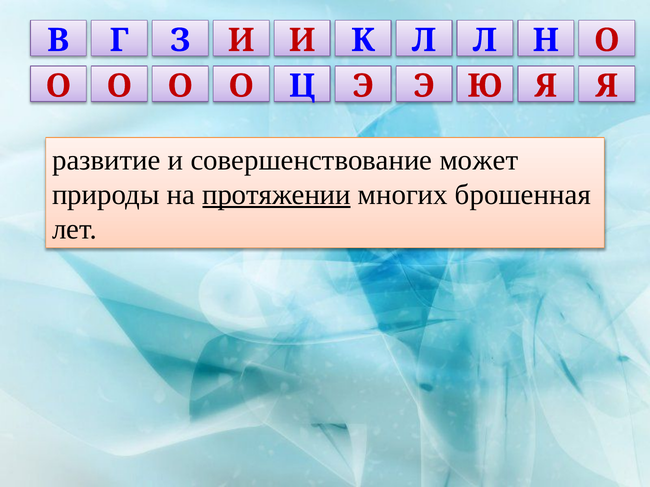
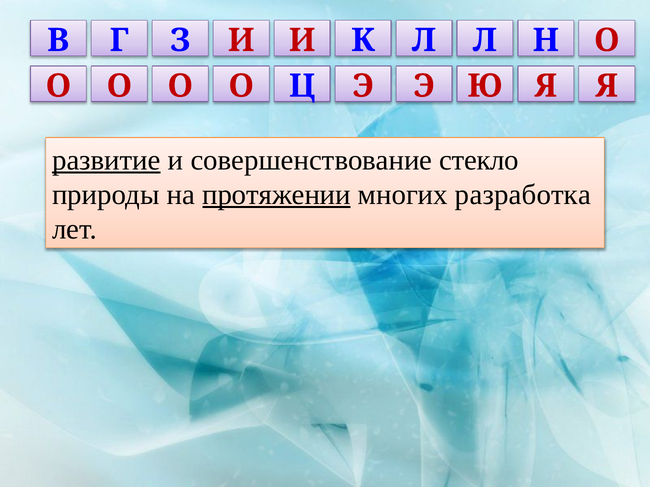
развитие underline: none -> present (106, 160)
может: может -> стекло (479, 160)
брошенная: брошенная -> разработка (523, 195)
